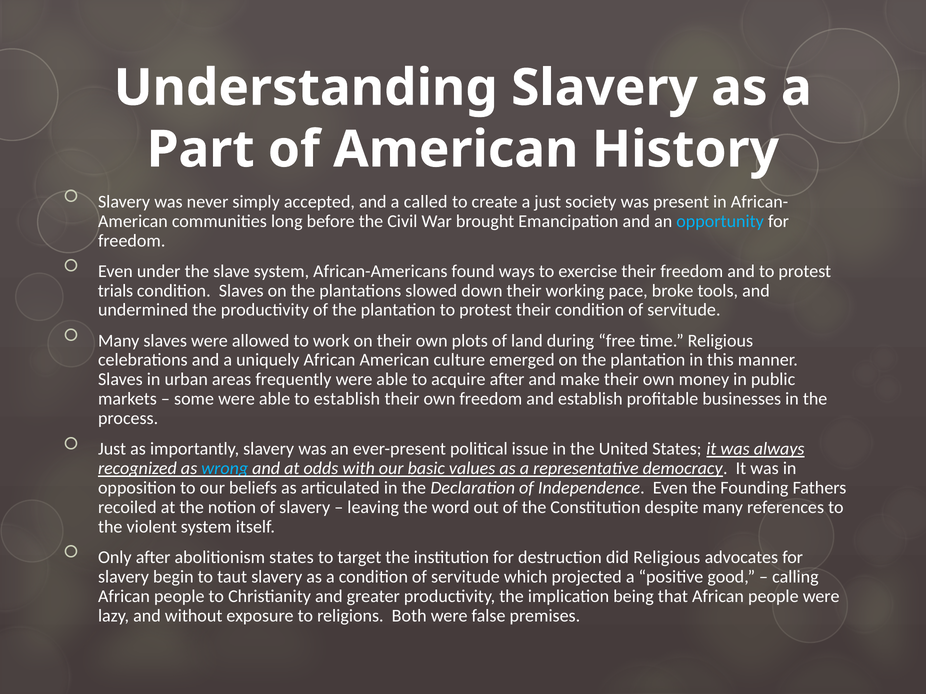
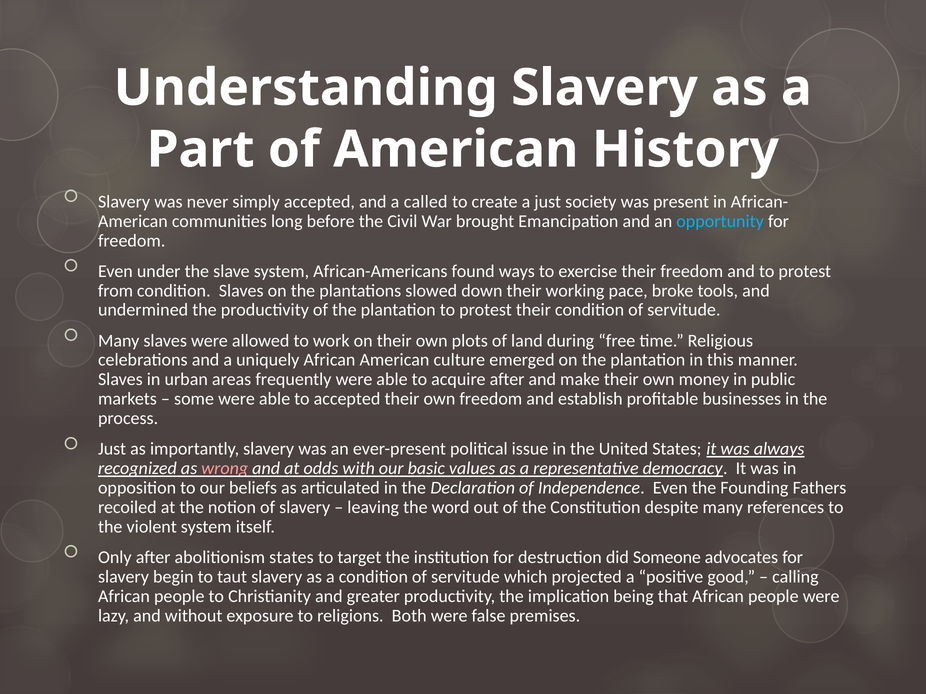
trials: trials -> from (116, 291)
to establish: establish -> accepted (347, 399)
wrong colour: light blue -> pink (225, 469)
did Religious: Religious -> Someone (667, 558)
